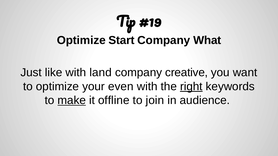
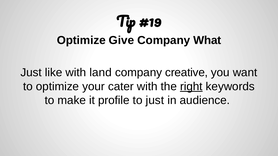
Start: Start -> Give (121, 40)
even: even -> cater (121, 87)
make underline: present -> none (72, 101)
offline: offline -> profile (114, 101)
to join: join -> just (155, 101)
